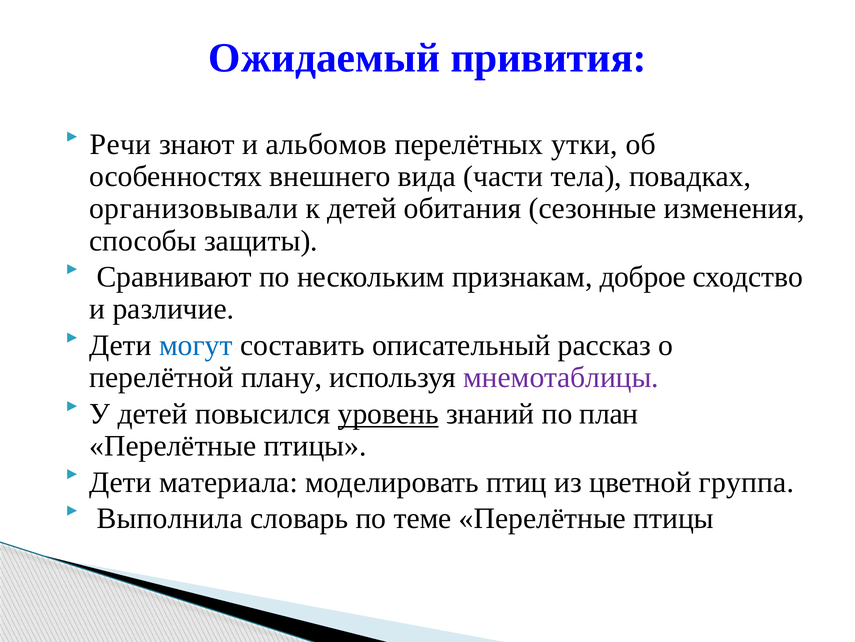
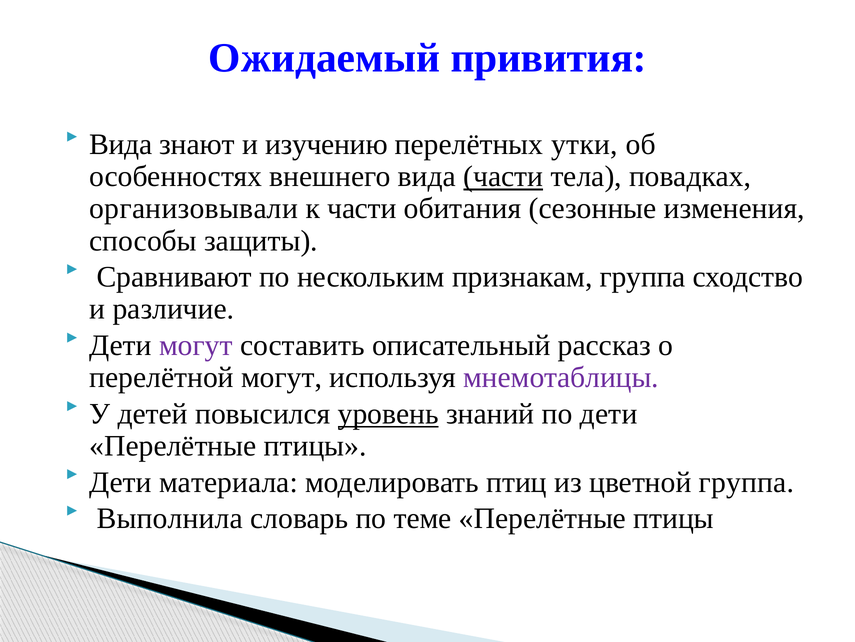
Речи: Речи -> Вида (121, 144)
альбомов: альбомов -> изучению (327, 144)
части underline: none -> present (503, 176)
к детей: детей -> части (362, 208)
признакам доброе: доброе -> группа (643, 277)
могут colour: blue -> purple (196, 345)
перелётной плану: плану -> могут (282, 377)
по план: план -> дети (609, 413)
